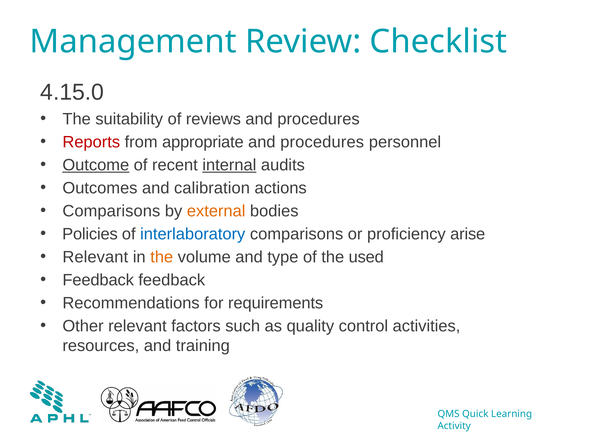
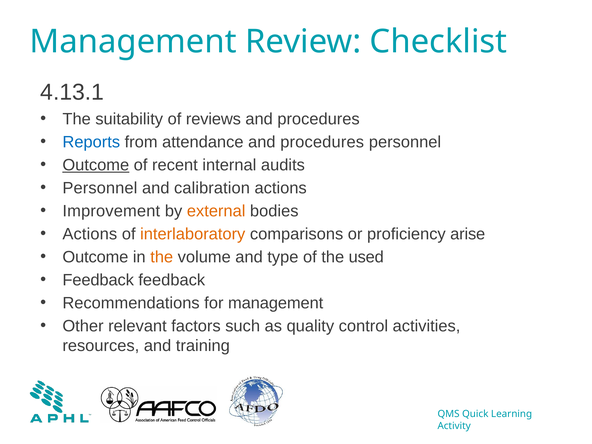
4.15.0: 4.15.0 -> 4.13.1 (72, 92)
Reports colour: red -> blue (91, 142)
appropriate: appropriate -> attendance (203, 142)
internal underline: present -> none (229, 165)
Outcomes: Outcomes -> Personnel (100, 188)
Comparisons: Comparisons -> Improvement (111, 211)
Policies: Policies -> Actions (90, 234)
interlaboratory colour: blue -> orange (193, 234)
Relevant: Relevant -> Outcome (95, 257)
for requirements: requirements -> management (276, 303)
